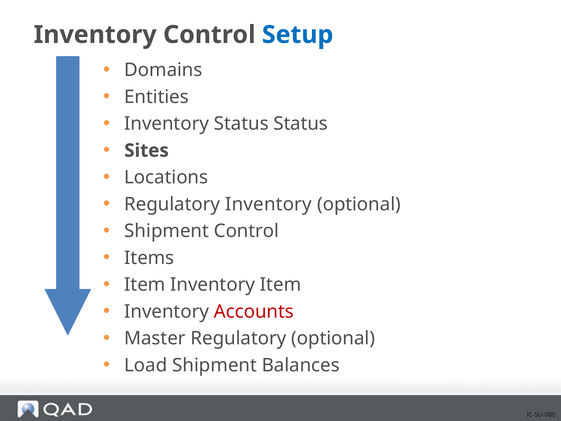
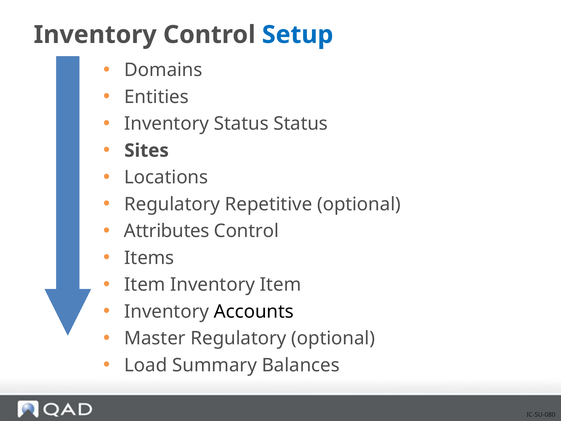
Regulatory Inventory: Inventory -> Repetitive (269, 204)
Shipment: Shipment -> Attributes (167, 231)
Accounts colour: red -> black (254, 311)
Load Shipment: Shipment -> Summary (215, 365)
